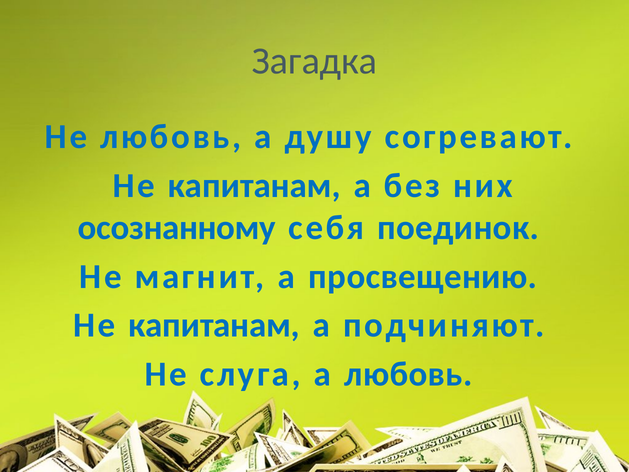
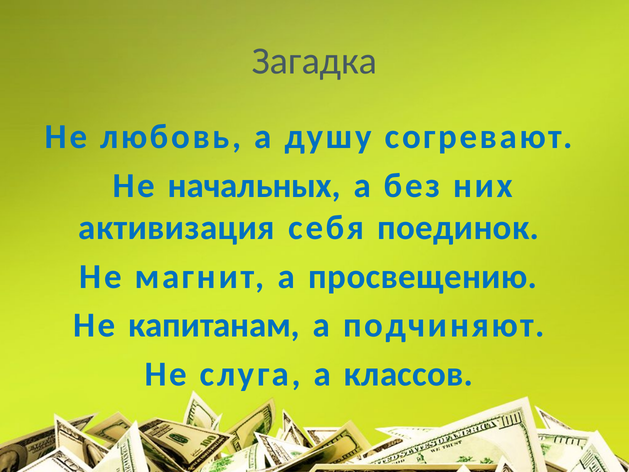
капитанам: капитанам -> начальных (254, 186)
осознанному: осознанному -> активизация (177, 227)
а любовь: любовь -> классов (408, 374)
